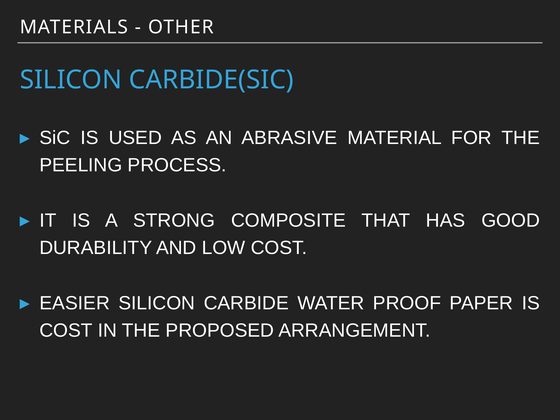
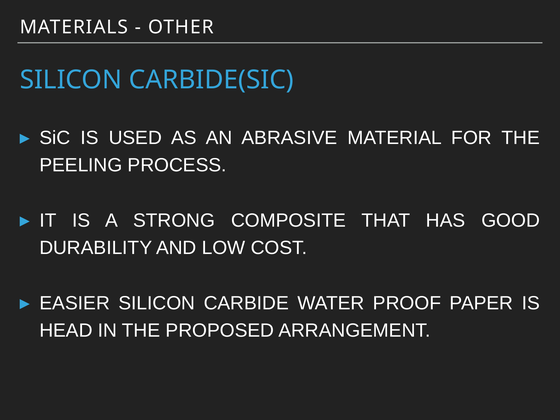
COST: COST -> HEAD (66, 331)
